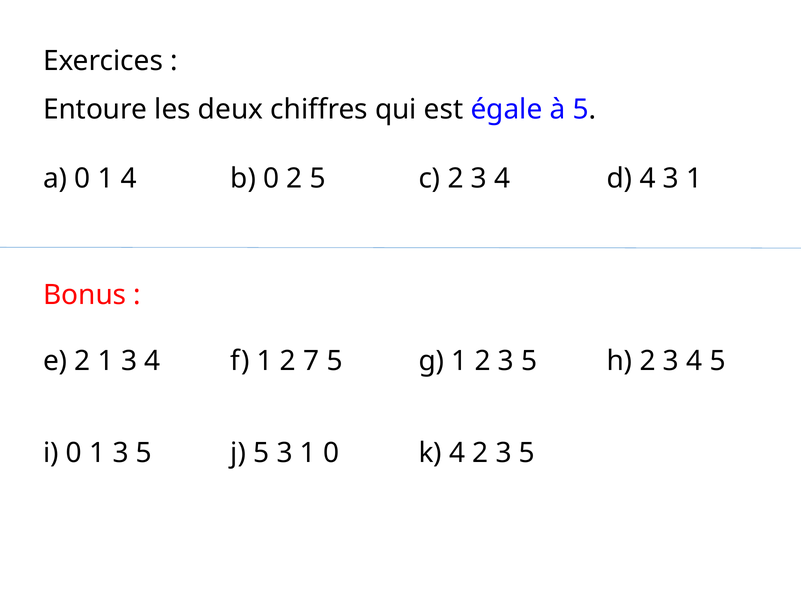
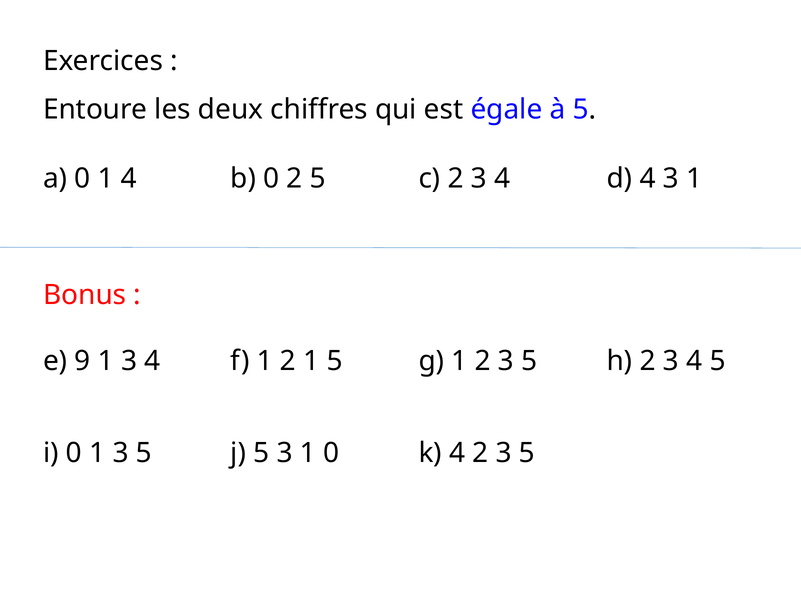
e 2: 2 -> 9 (83, 361)
2 7: 7 -> 1 (311, 361)
